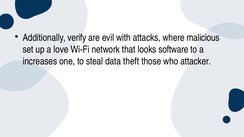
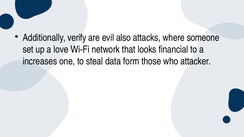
with: with -> also (123, 38)
malicious: malicious -> someone (203, 38)
software: software -> financial (173, 50)
theft: theft -> form (131, 61)
